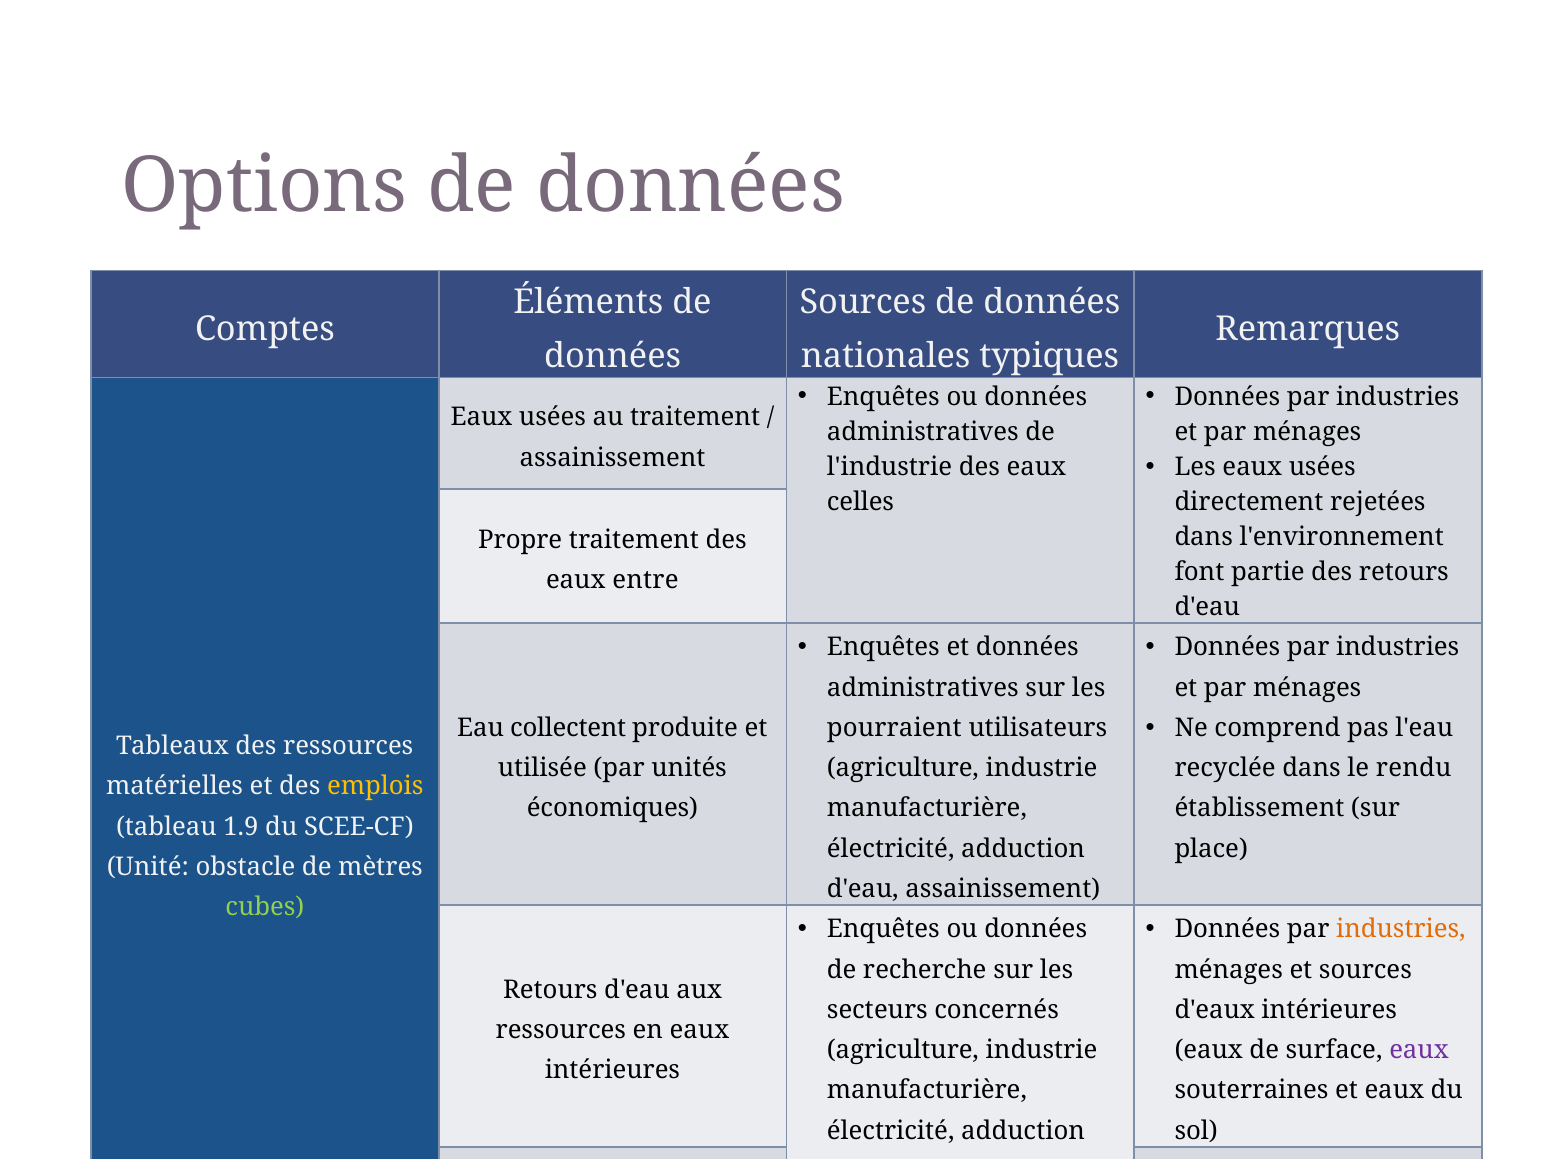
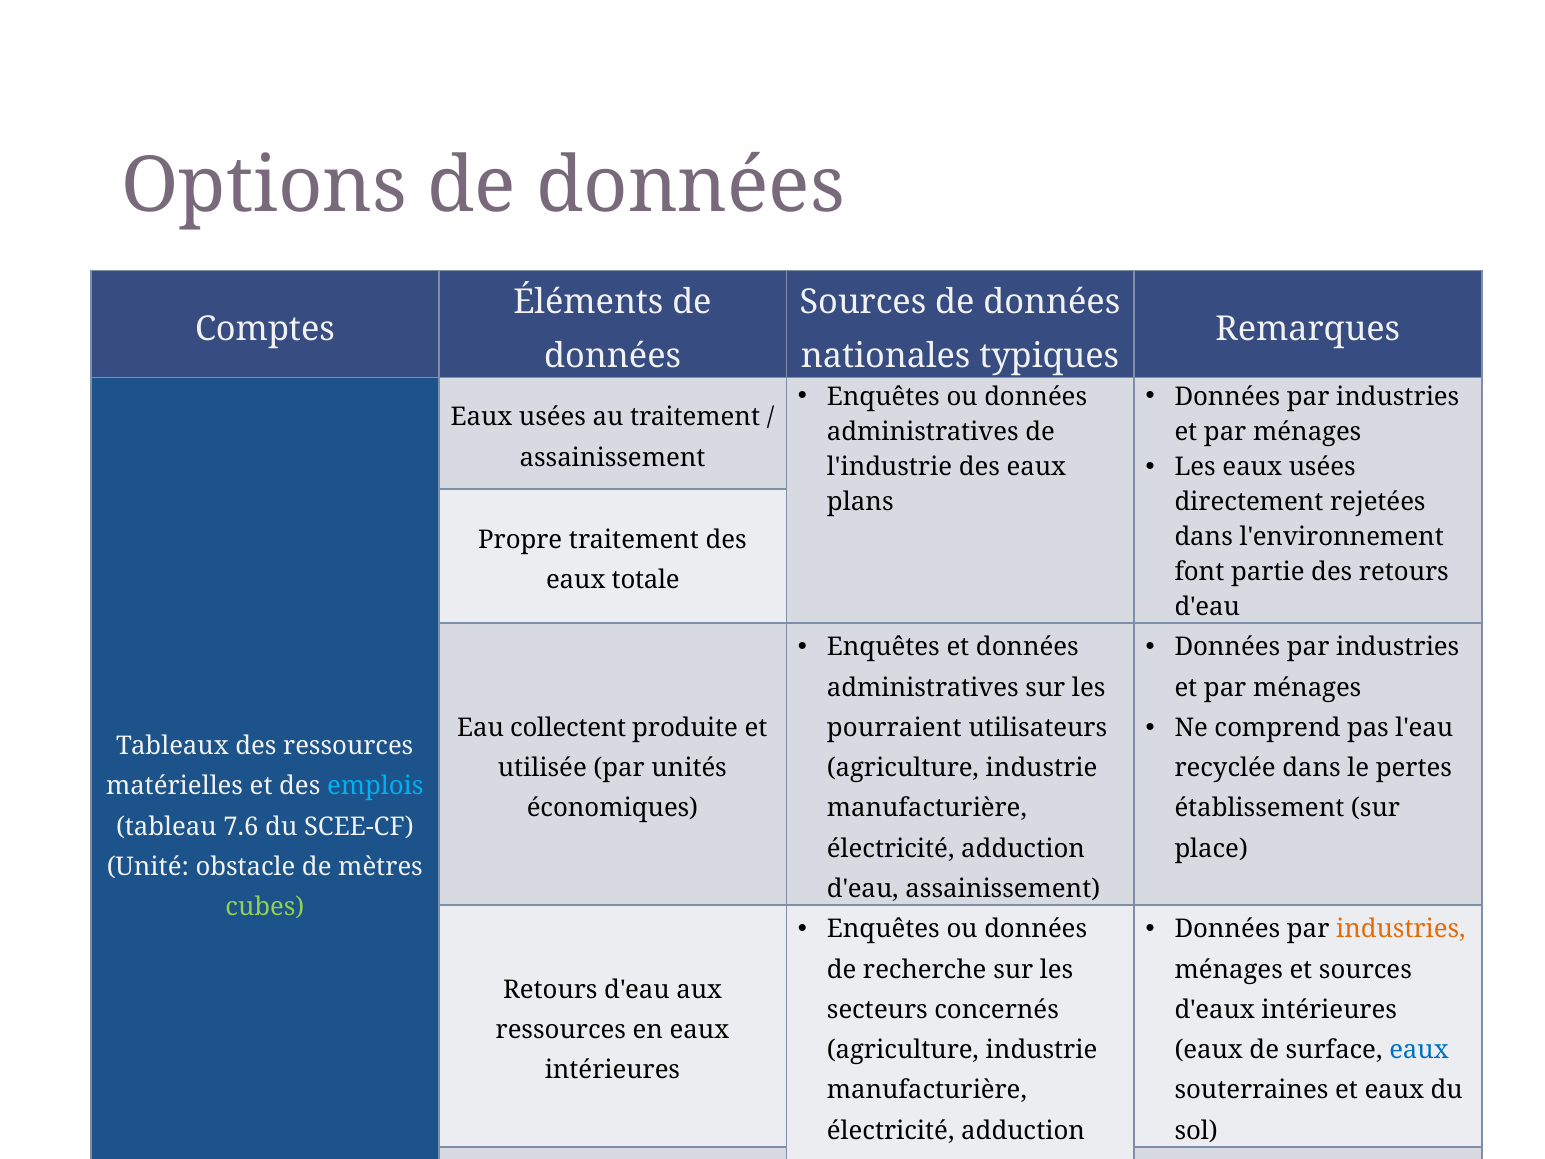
celles: celles -> plans (860, 502)
entre: entre -> totale (646, 580)
rendu: rendu -> pertes (1414, 768)
emplois colour: yellow -> light blue (375, 786)
1.9: 1.9 -> 7.6 (241, 826)
eaux colour: purple -> blue (1419, 1050)
